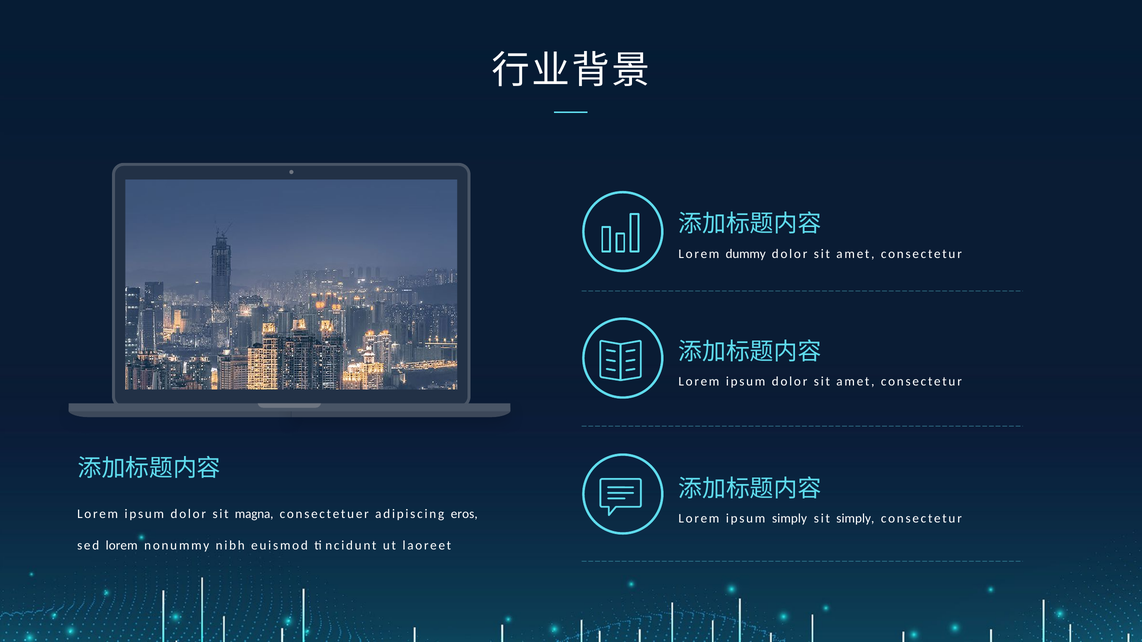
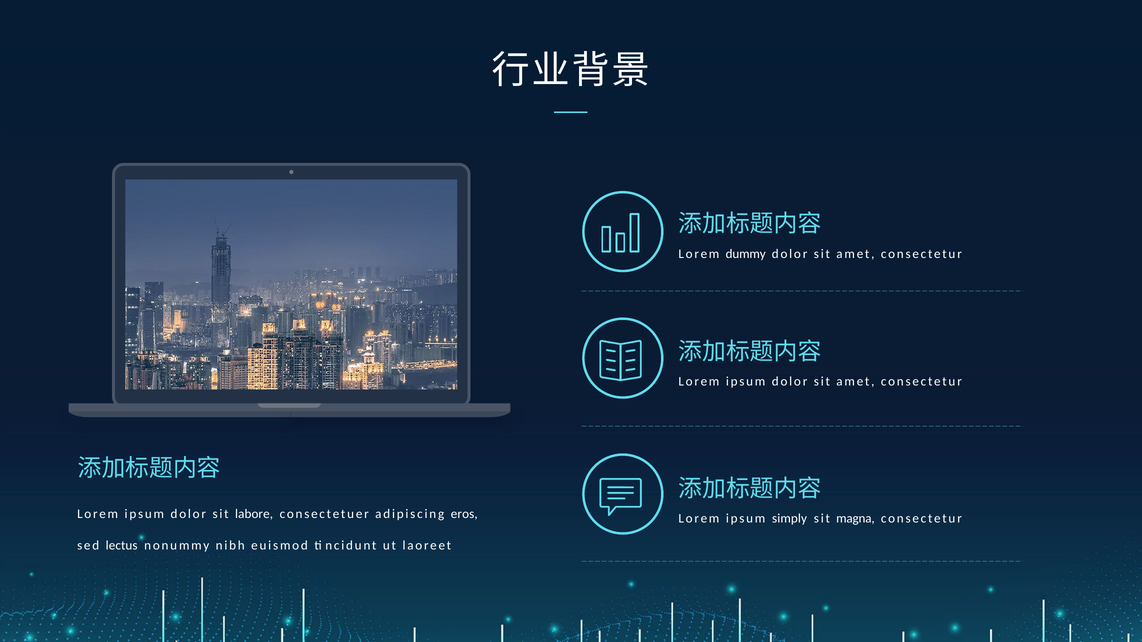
magna: magna -> labore (254, 514)
sit simply: simply -> magna (855, 519)
sed lorem: lorem -> lectus (122, 546)
